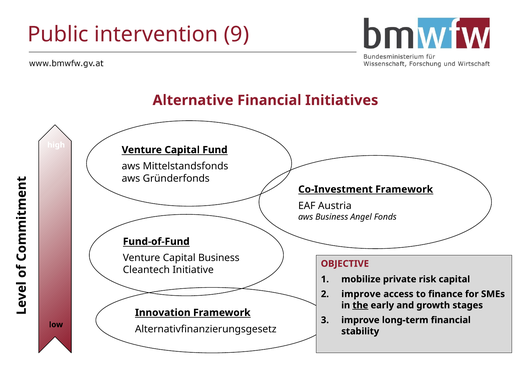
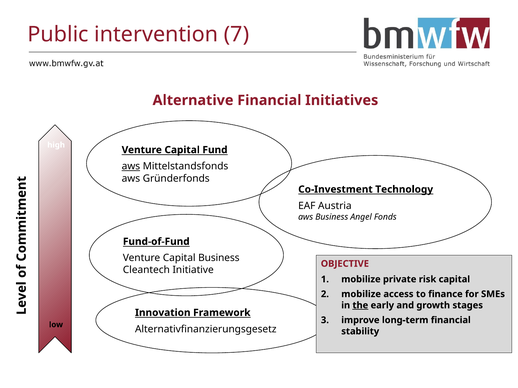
9: 9 -> 7 (236, 34)
aws underline: none -> present (131, 166)
Co-Investment Framework: Framework -> Technology (404, 190)
improve: improve -> mobilize (361, 294)
